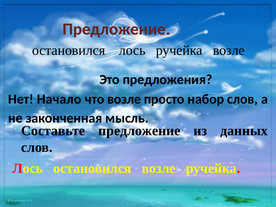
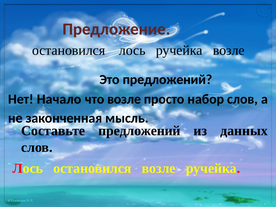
Это предложения: предложения -> предложений (167, 80)
Составьте предложение: предложение -> предложений (139, 131)
